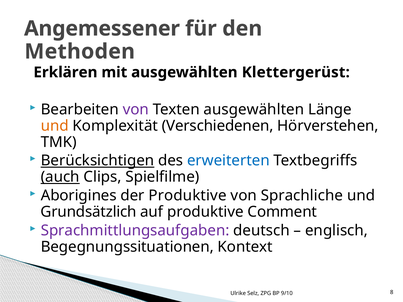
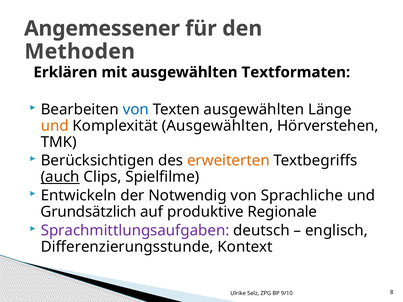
Klettergerüst: Klettergerüst -> Textformaten (296, 72)
von colour: purple -> blue (136, 110)
Komplexität Verschiedenen: Verschiedenen -> Ausgewählten (217, 126)
Berücksichtigen underline: present -> none (97, 161)
erweiterten colour: blue -> orange (228, 161)
Aborigines: Aborigines -> Entwickeln (79, 196)
der Produktive: Produktive -> Notwendig (188, 196)
Comment: Comment -> Regionale (282, 212)
Begegnungssituationen: Begegnungssituationen -> Differenzierungsstunde (127, 247)
